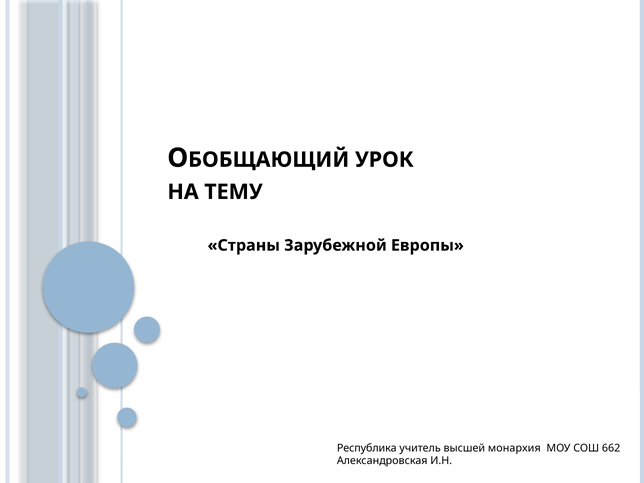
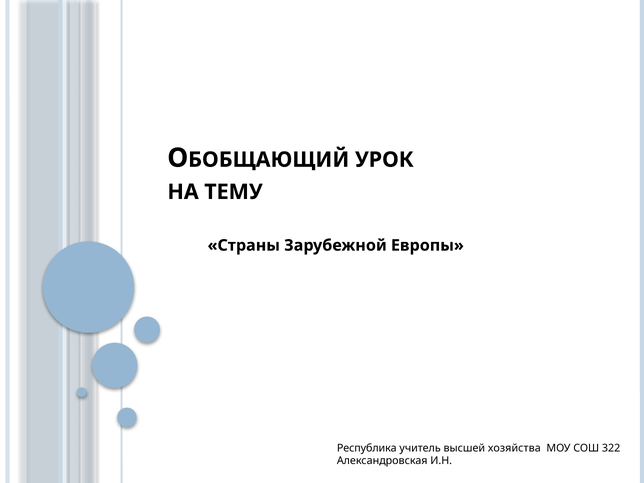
монархия: монархия -> хозяйства (514, 448)
662: 662 -> 322 (611, 448)
